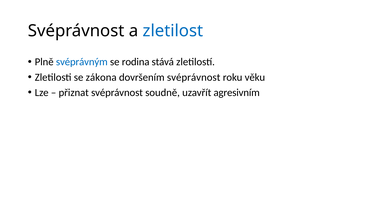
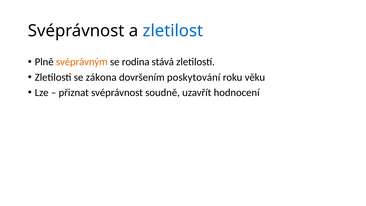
svéprávným colour: blue -> orange (82, 62)
dovršením svéprávnost: svéprávnost -> poskytování (194, 77)
agresivním: agresivním -> hodnocení (237, 93)
